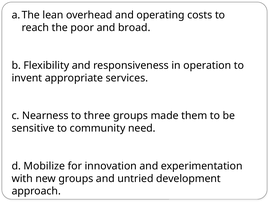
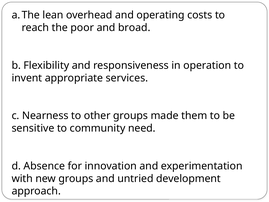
three: three -> other (97, 116)
Mobilize: Mobilize -> Absence (44, 166)
